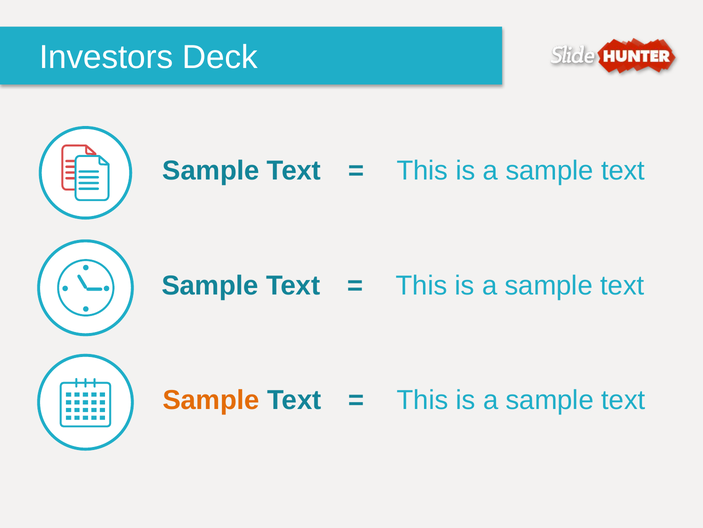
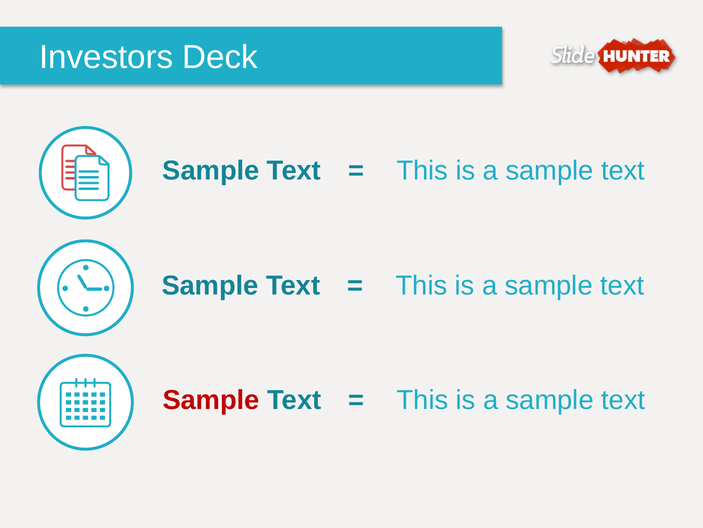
Sample colour: orange -> red (211, 400)
